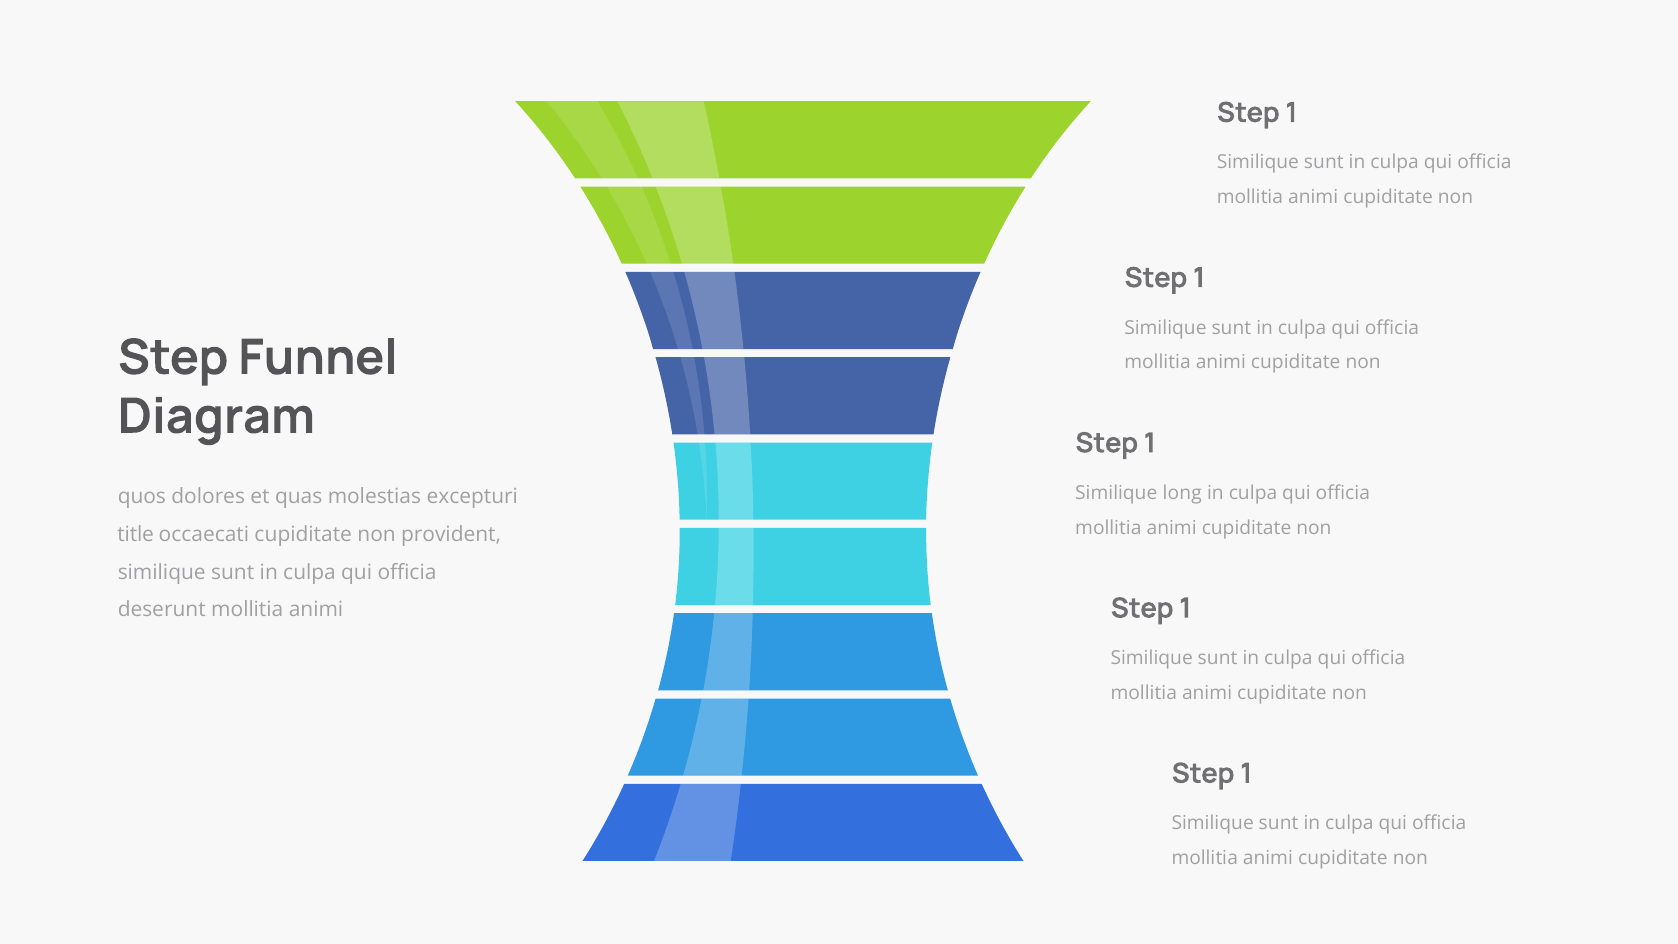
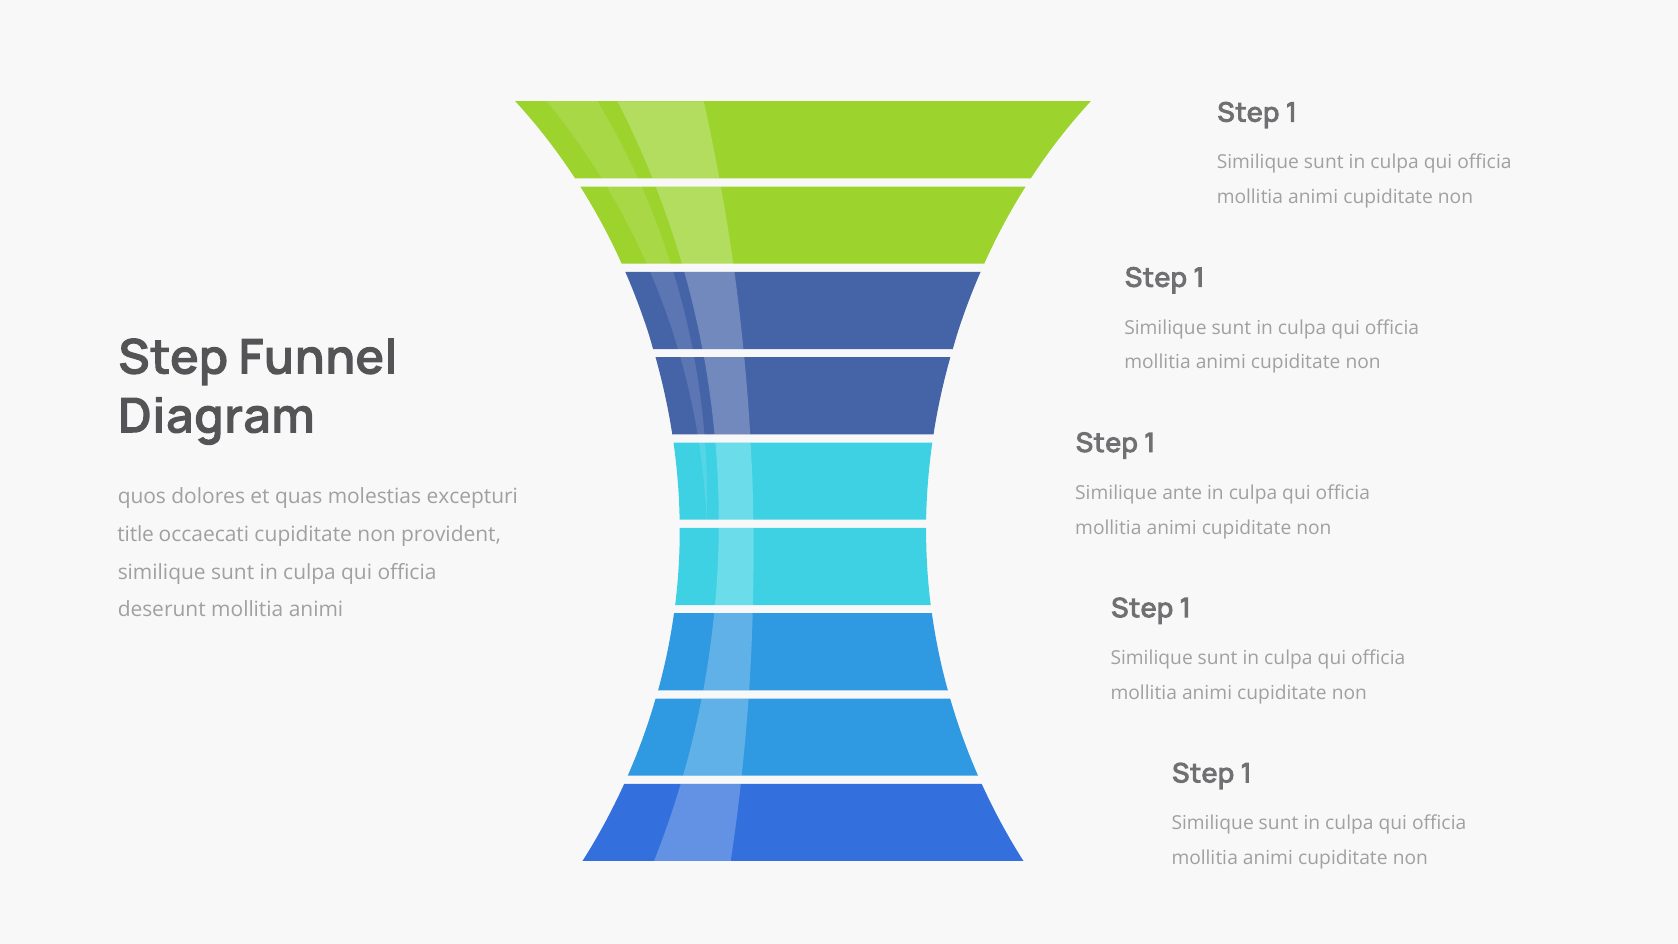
long: long -> ante (1182, 493)
